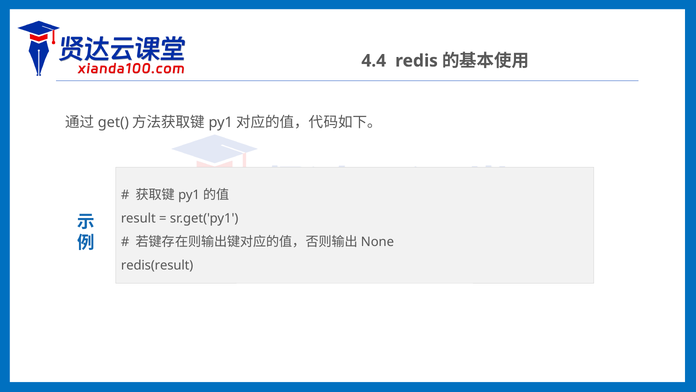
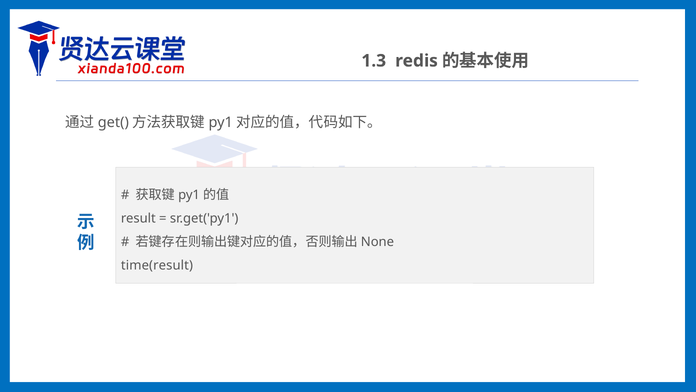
4.4: 4.4 -> 1.3 (374, 61)
redis(result: redis(result -> time(result (157, 265)
